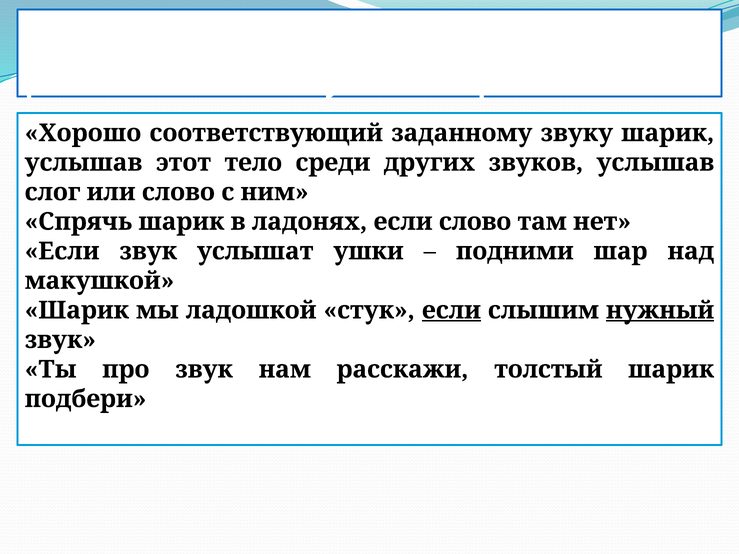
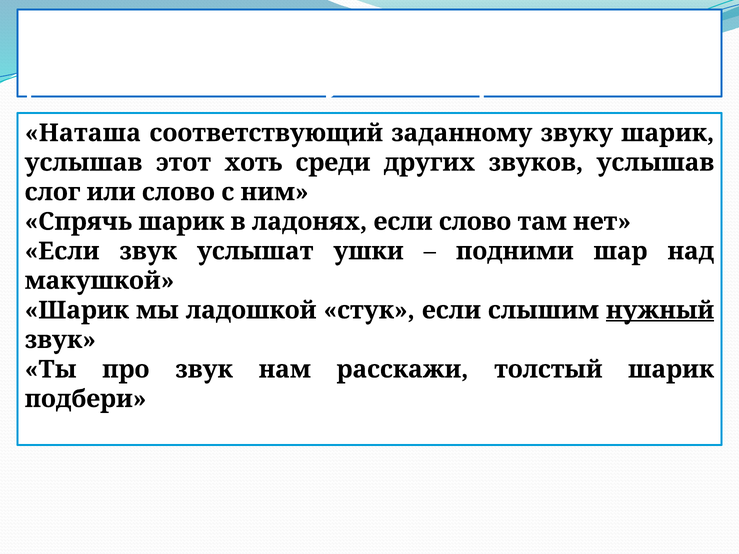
Хорошо: Хорошо -> Наташа (83, 133)
тело: тело -> хоть (253, 163)
если underline: present -> none (451, 310)
